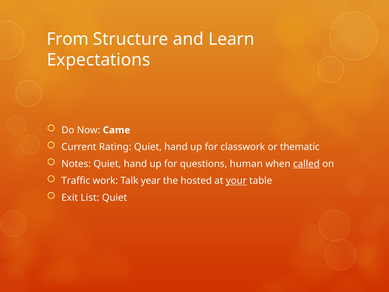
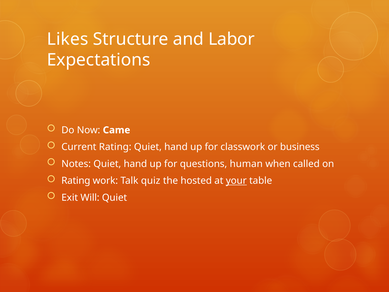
From: From -> Likes (68, 39)
Learn: Learn -> Labor (232, 39)
thematic: thematic -> business (300, 147)
called underline: present -> none (306, 164)
Traffic: Traffic -> Rating (76, 181)
year: year -> quiz (151, 181)
List: List -> Will (90, 197)
